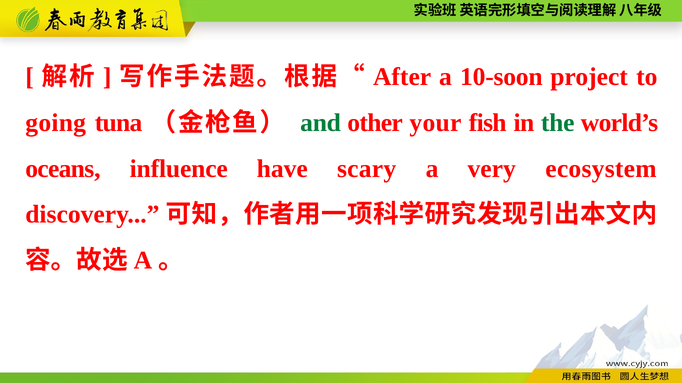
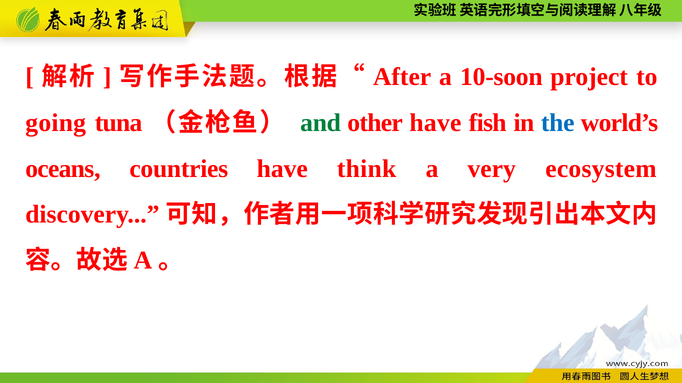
other your: your -> have (435, 123)
the colour: green -> blue (558, 123)
influence: influence -> countries (179, 169)
scary: scary -> think (367, 169)
